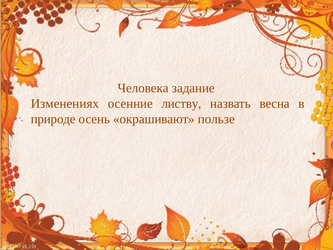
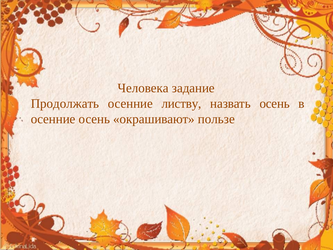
Изменениях: Изменениях -> Продолжать (65, 104)
назвать весна: весна -> осень (275, 104)
природе: природе -> осенние (53, 119)
